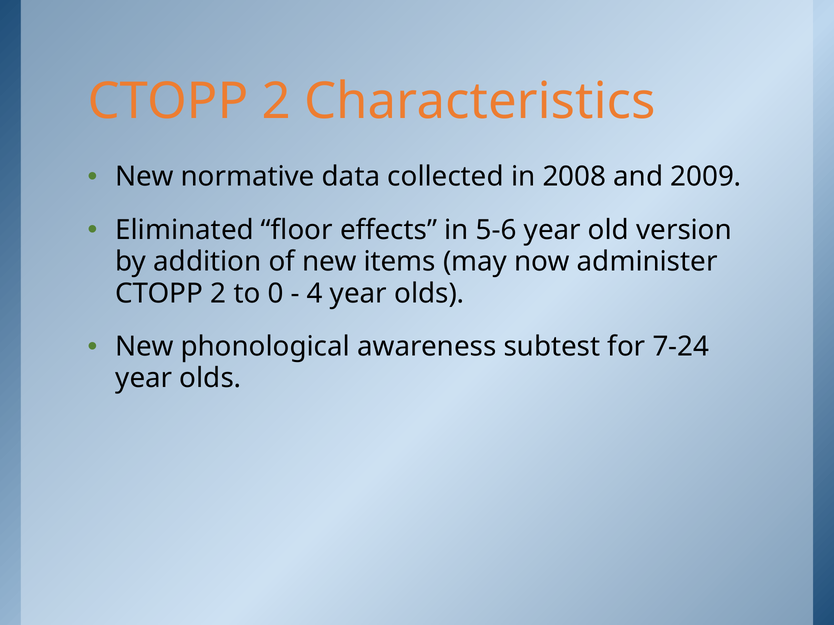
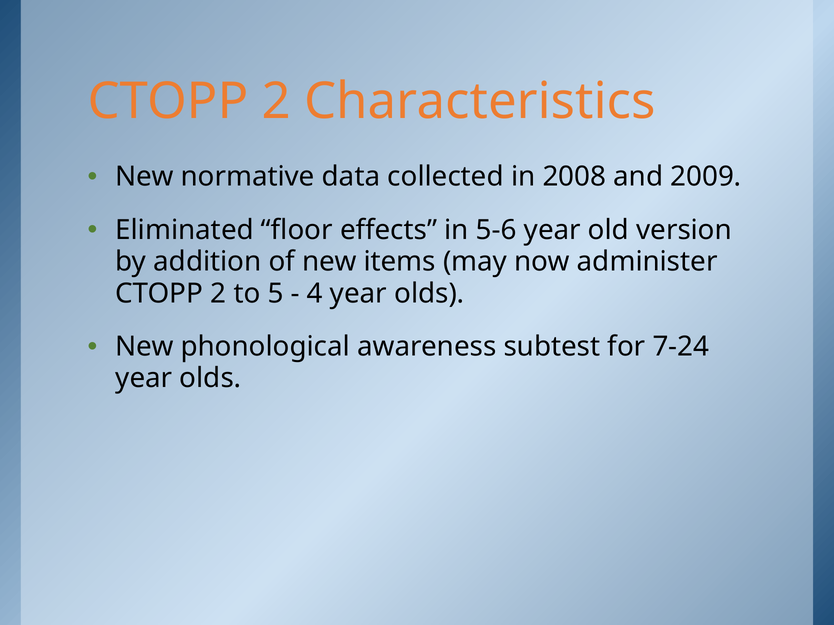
0: 0 -> 5 (276, 294)
